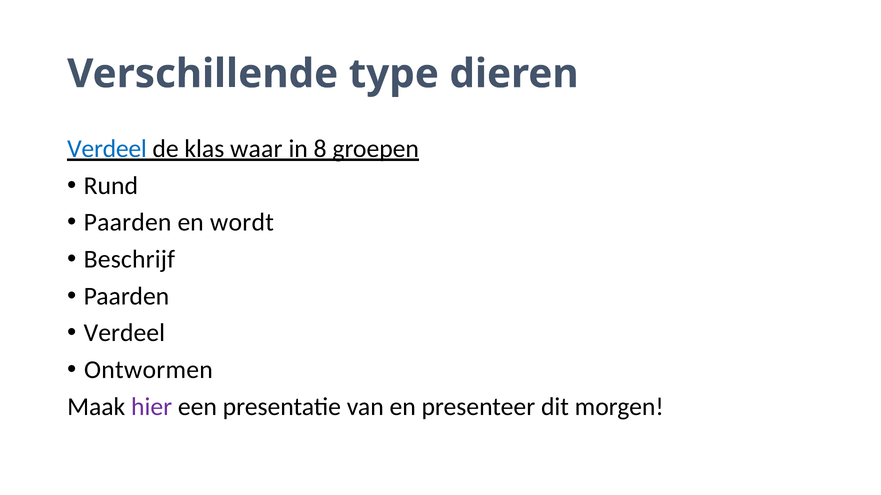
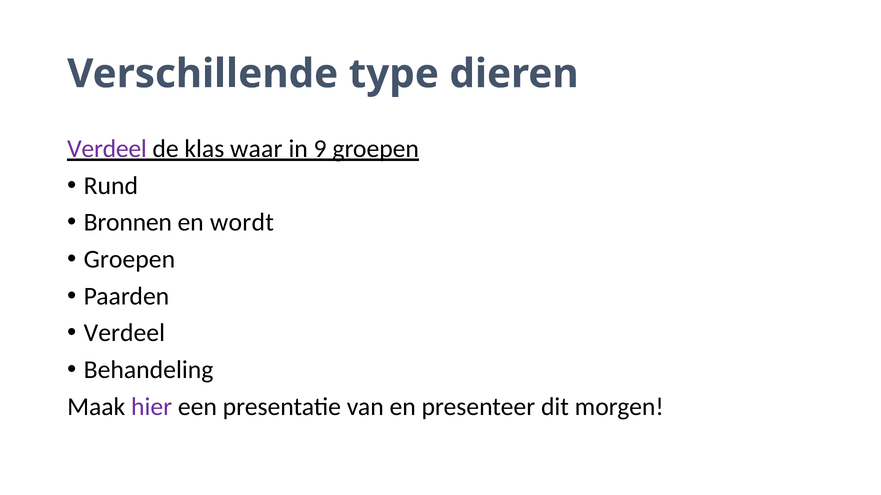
Verdeel colour: blue -> purple (107, 149)
8: 8 -> 9 (320, 149)
Paarden: Paarden -> Bronnen (128, 223)
Beschrijf: Beschrijf -> Groepen (129, 260)
Ontwormen: Ontwormen -> Behandeling (149, 370)
